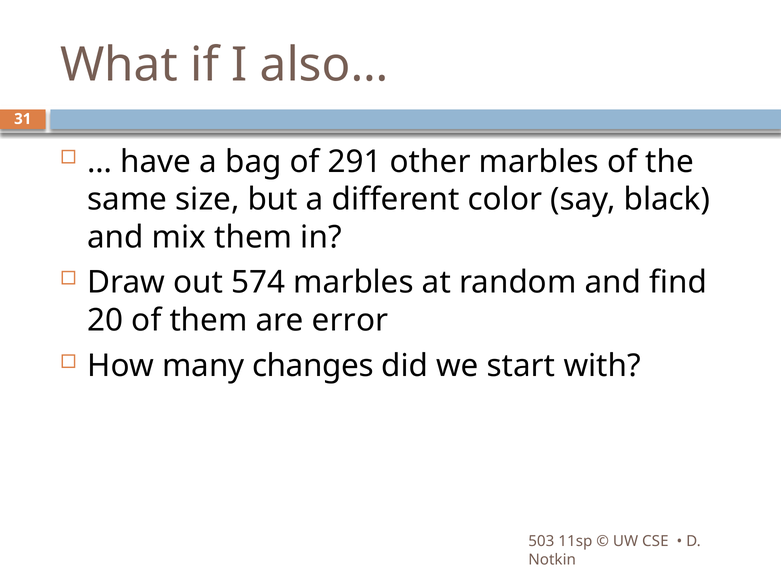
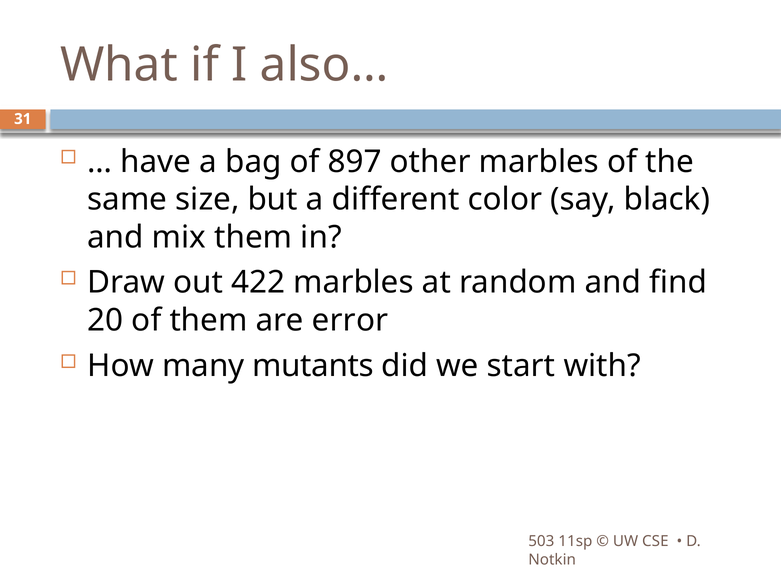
291: 291 -> 897 (355, 162)
574: 574 -> 422 (258, 282)
changes: changes -> mutants (313, 366)
